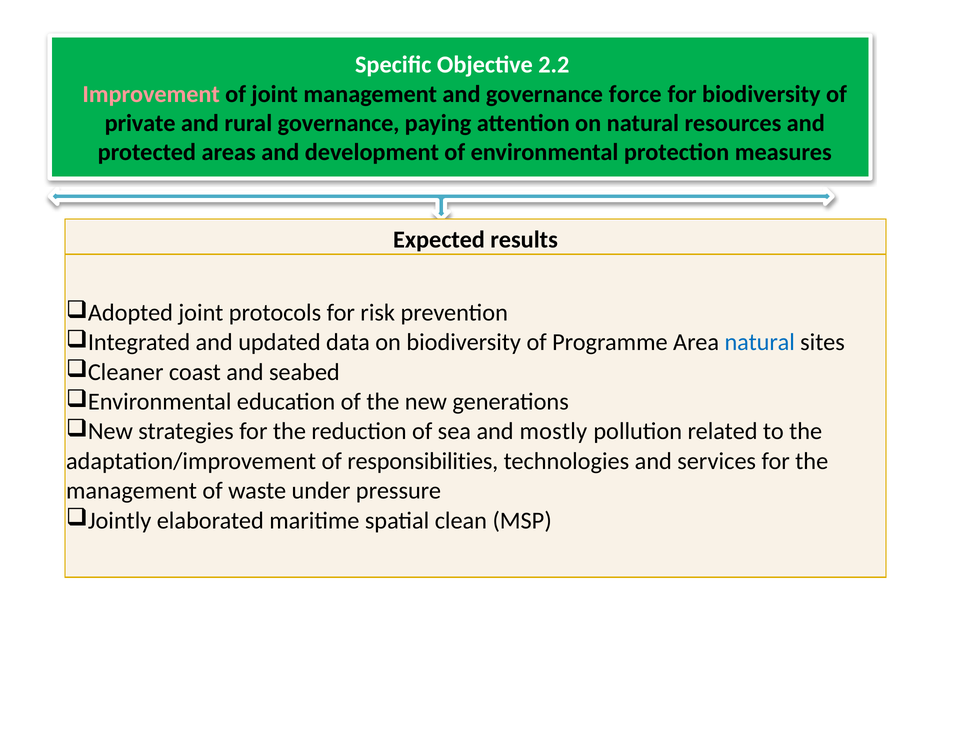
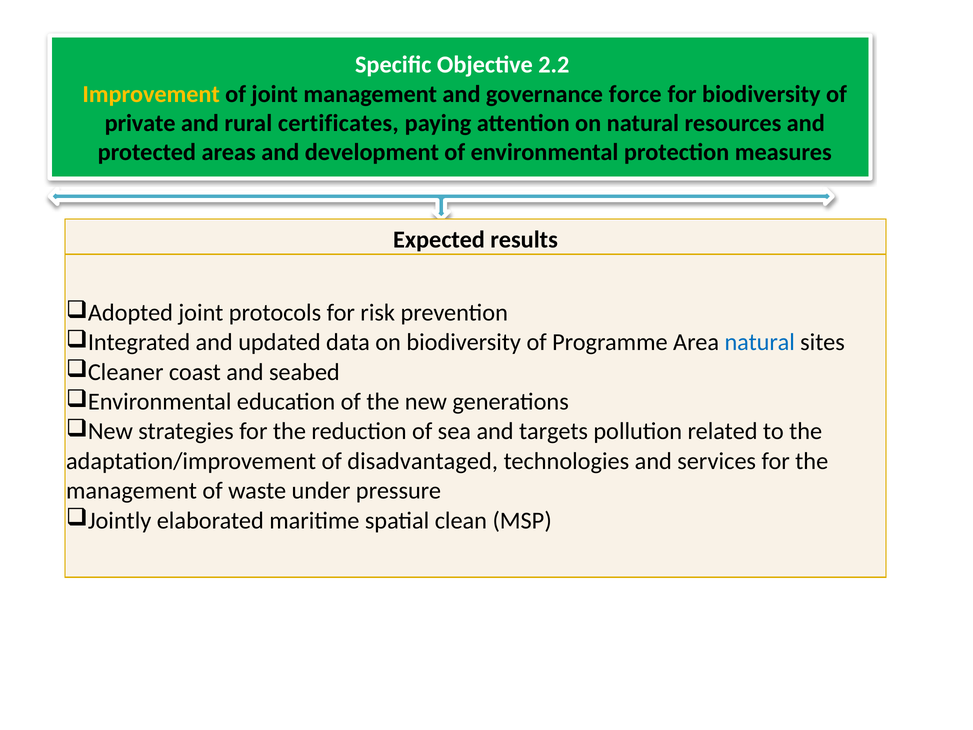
Improvement colour: pink -> yellow (151, 94)
rural governance: governance -> certificates (338, 123)
mostly: mostly -> targets (554, 431)
responsibilities: responsibilities -> disadvantaged (423, 461)
